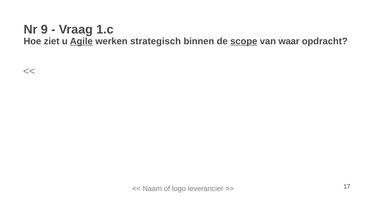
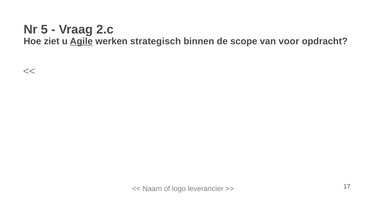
9: 9 -> 5 (44, 29)
1.c: 1.c -> 2.c (105, 29)
scope underline: present -> none (244, 41)
waar: waar -> voor (289, 41)
